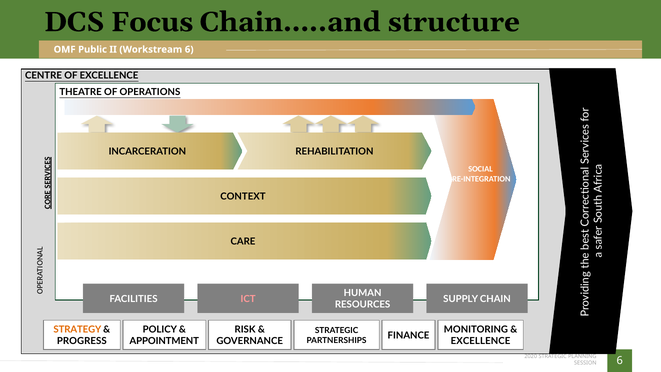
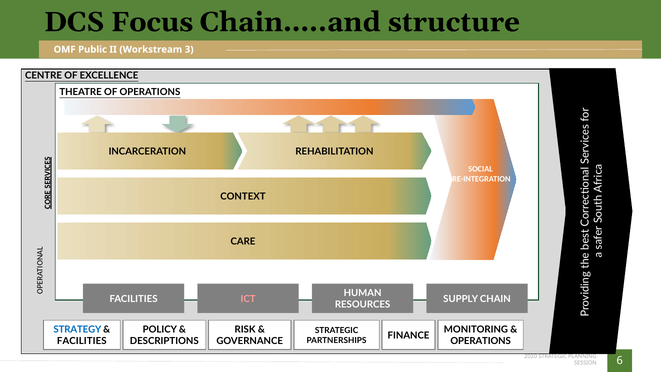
Workstream 6: 6 -> 3 (189, 49)
STRATEGY colour: orange -> blue (77, 330)
PROGRESS: PROGRESS -> FACILITIES (82, 341)
APPOINTMENT: APPOINTMENT -> DESCRIPTIONS (164, 341)
EXCELLENCE: EXCELLENCE -> OPERATIONS (481, 341)
